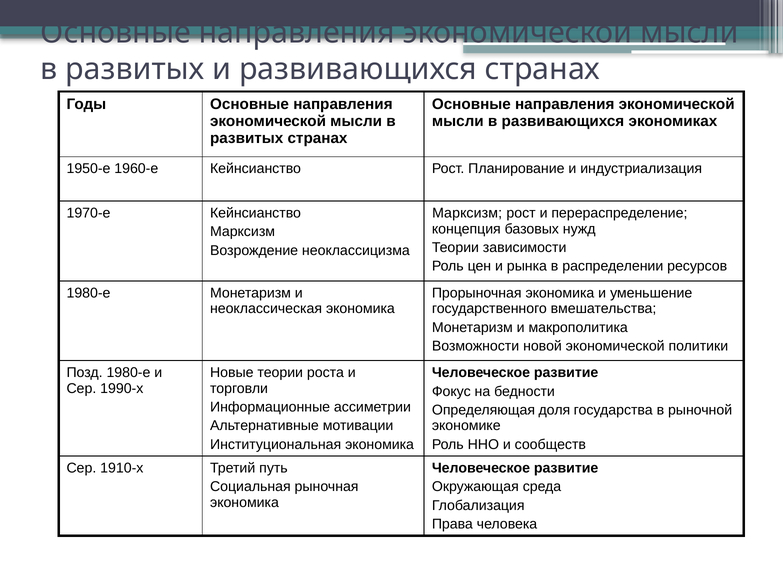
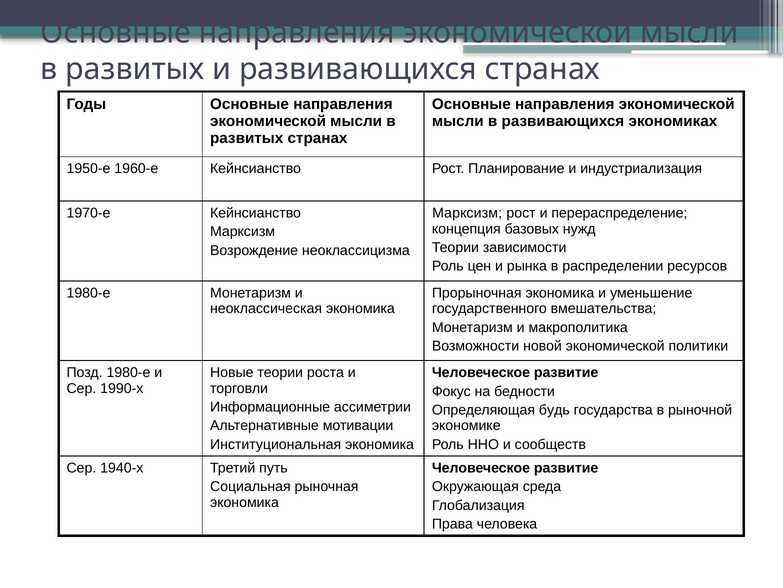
доля: доля -> будь (554, 409)
1910-х: 1910-х -> 1940-х (122, 468)
